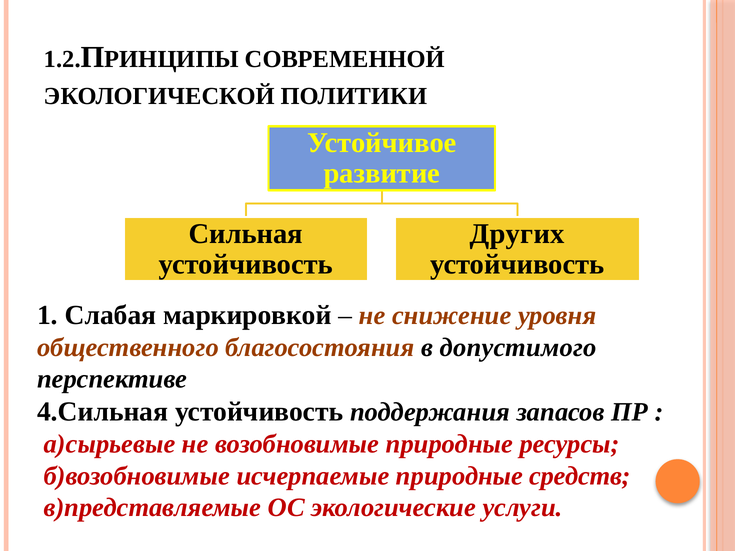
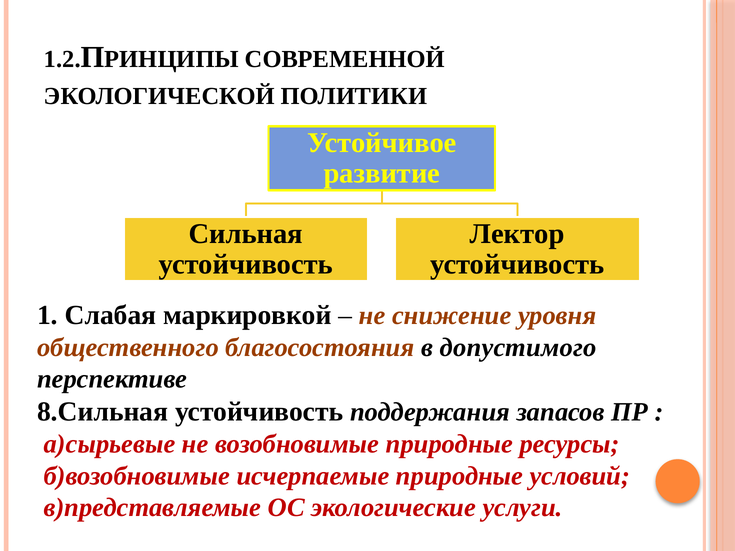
Других: Других -> Лектор (517, 234)
4.Сильная: 4.Сильная -> 8.Сильная (103, 412)
средств: средств -> условий (580, 476)
